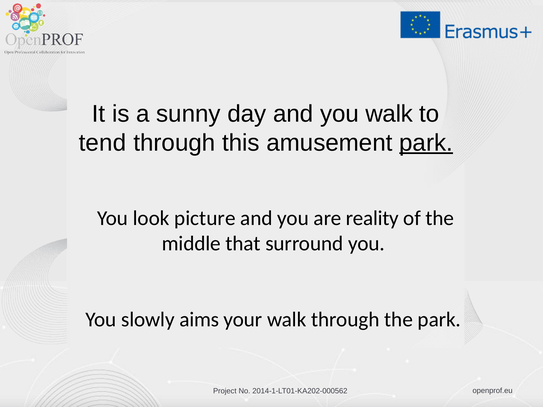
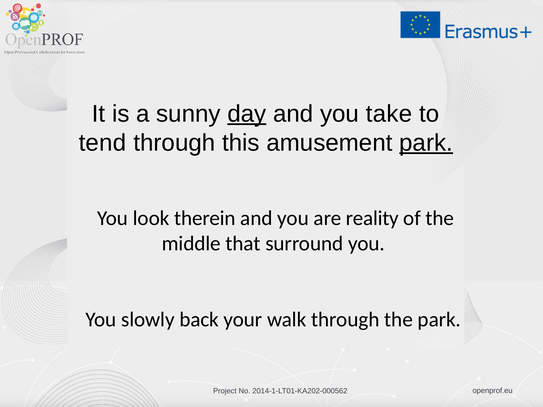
day underline: none -> present (247, 114)
you walk: walk -> take (389, 114)
picture: picture -> therein (205, 218)
aims: aims -> back (199, 320)
